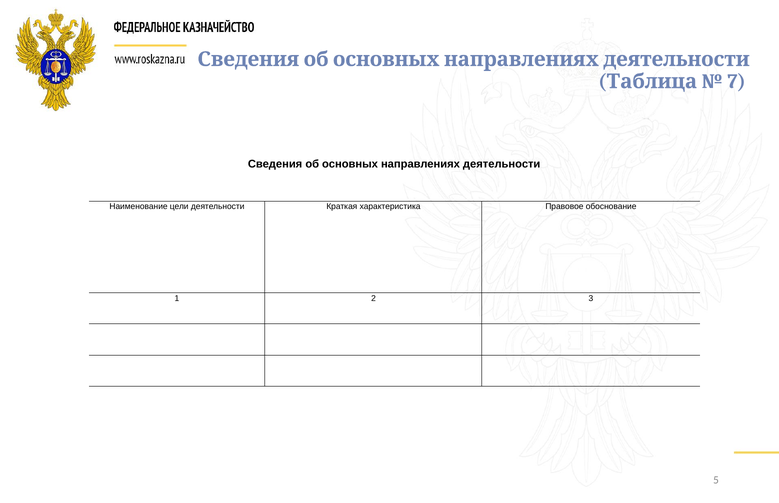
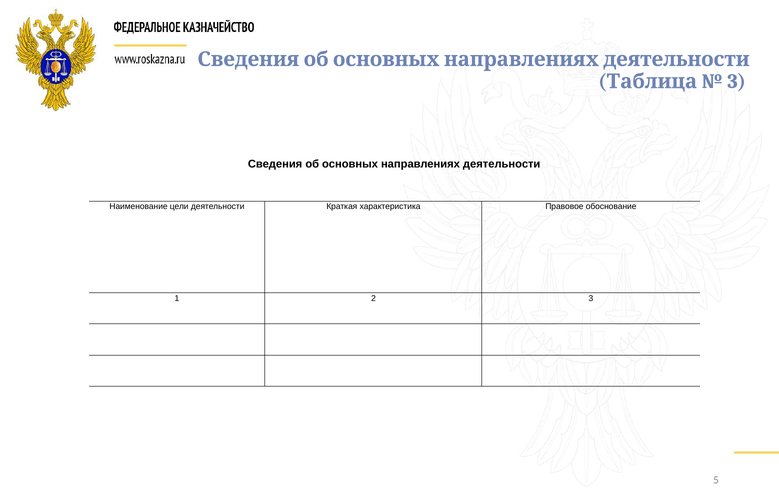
7: 7 -> 3 (737, 81)
